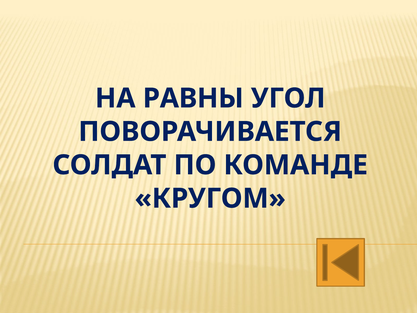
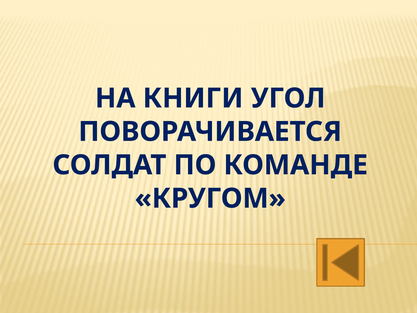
РАВНЫ: РАВНЫ -> КНИГИ (193, 98)
